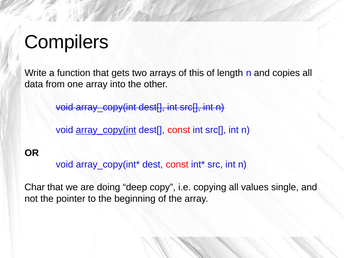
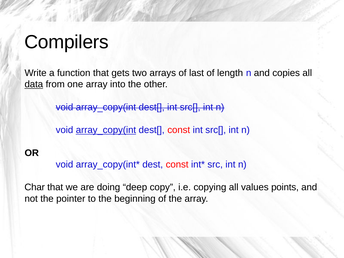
this: this -> last (197, 73)
data underline: none -> present (34, 84)
single: single -> points (285, 187)
